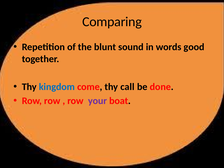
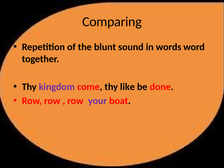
good: good -> word (194, 47)
kingdom colour: blue -> purple (57, 87)
call: call -> like (128, 87)
